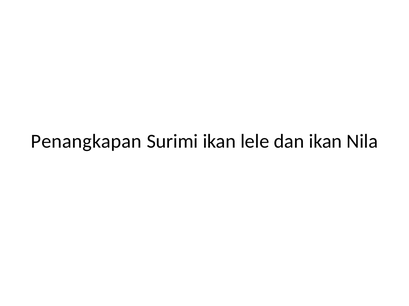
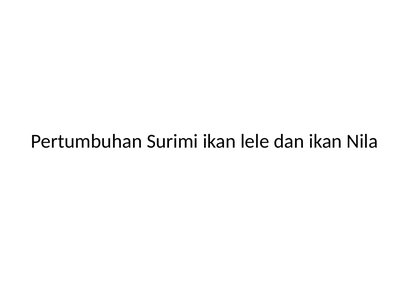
Penangkapan: Penangkapan -> Pertumbuhan (86, 141)
